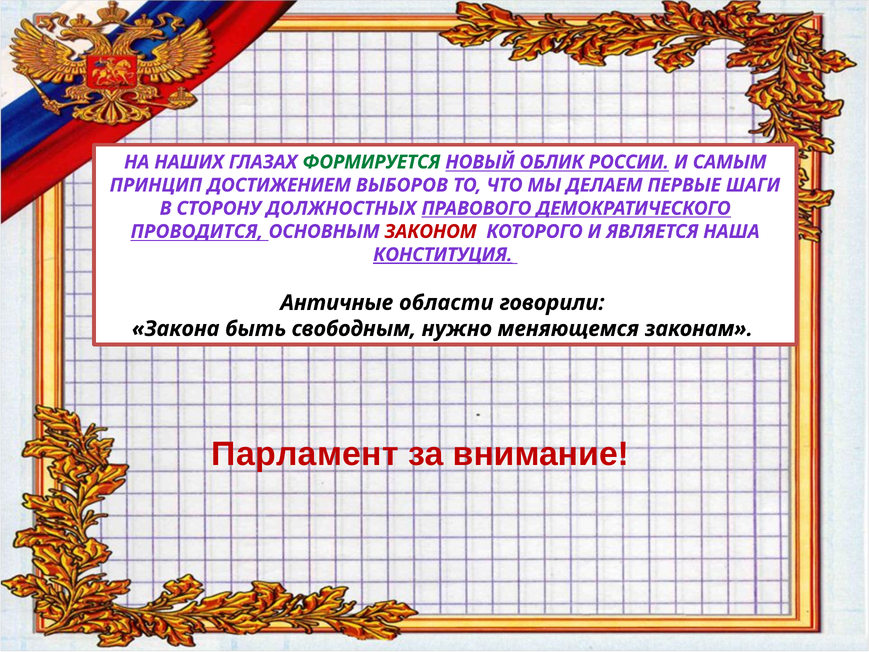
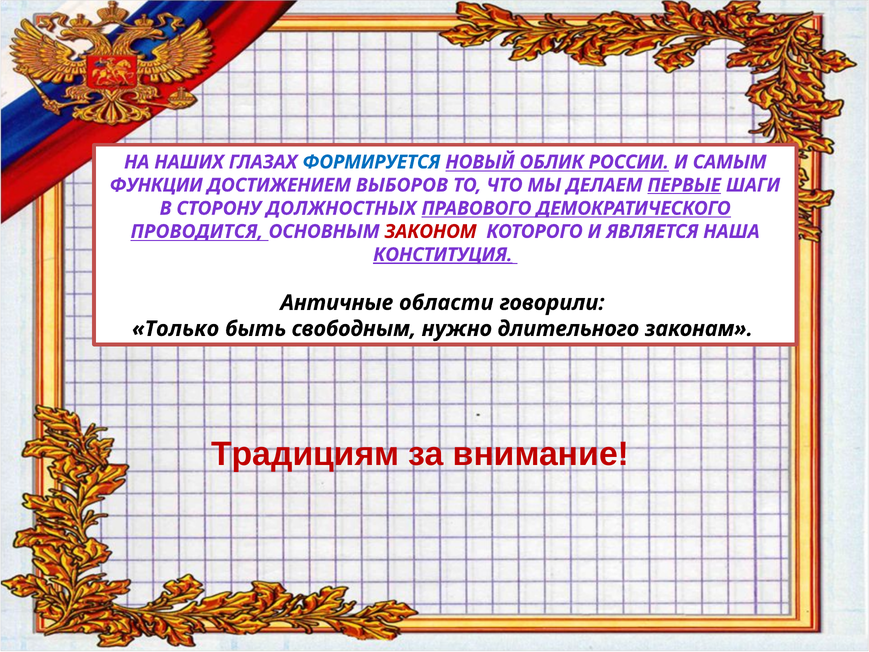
ФОРМИРУЕТСЯ colour: green -> blue (371, 162)
ПРИНЦИП: ПРИНЦИП -> ФУНКЦИИ (156, 185)
ПЕРВЫЕ underline: none -> present (684, 185)
Закона: Закона -> Только (176, 329)
меняющемся: меняющемся -> длительного (568, 329)
Парламент: Парламент -> Традициям (305, 454)
